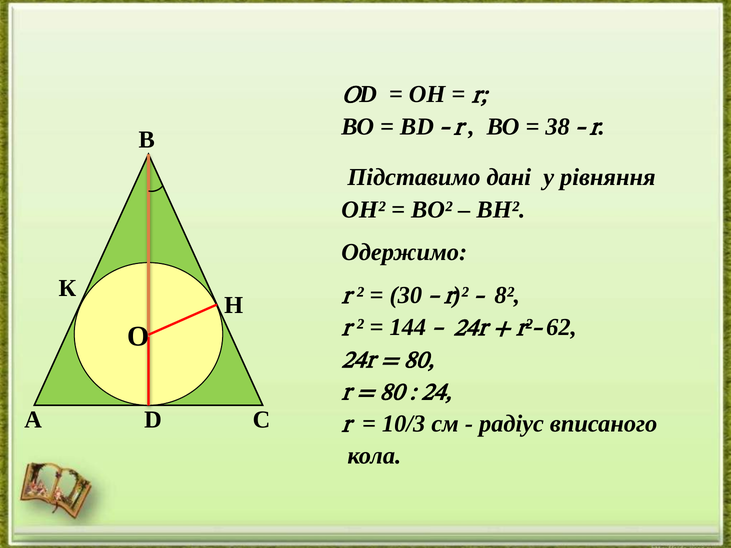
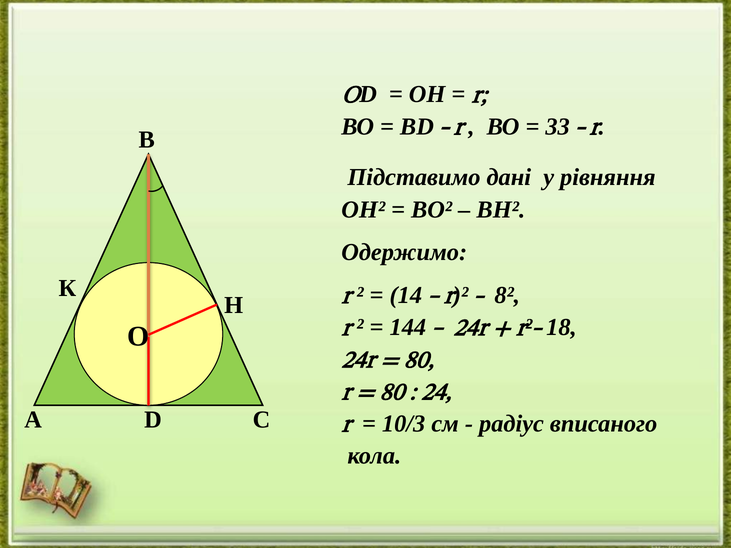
38: 38 -> 33 (558, 127)
30: 30 -> 14 (406, 295)
62: 62 -> 18 (561, 327)
